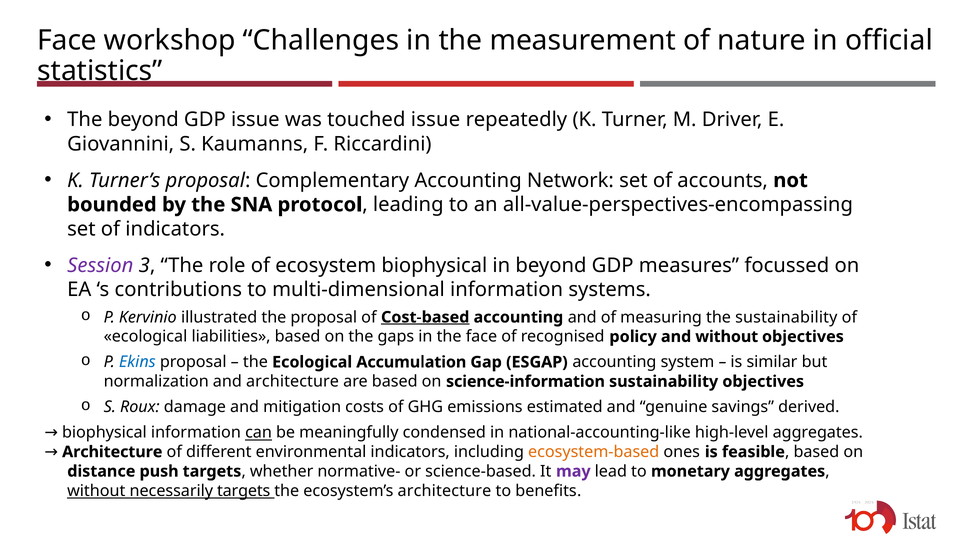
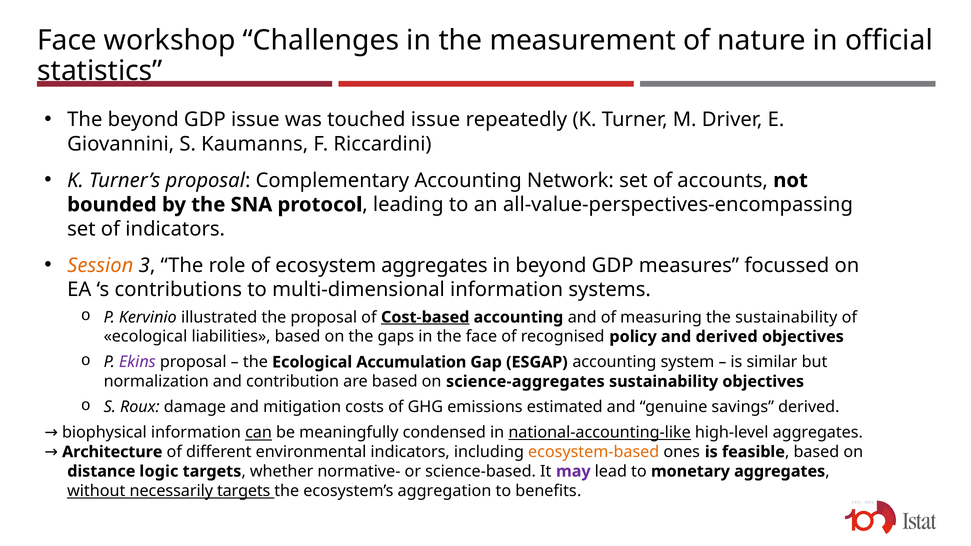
Session colour: purple -> orange (100, 265)
ecosystem biophysical: biophysical -> aggregates (434, 265)
and without: without -> derived (727, 337)
Ekins colour: blue -> purple (137, 362)
and architecture: architecture -> contribution (293, 382)
science-information: science-information -> science-aggregates (525, 382)
national-accounting-like underline: none -> present (600, 433)
push: push -> logic (159, 471)
ecosystem’s architecture: architecture -> aggregation (444, 491)
